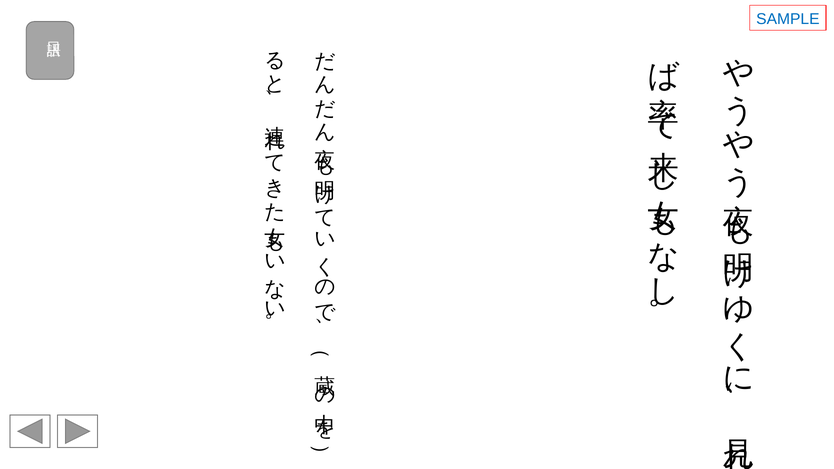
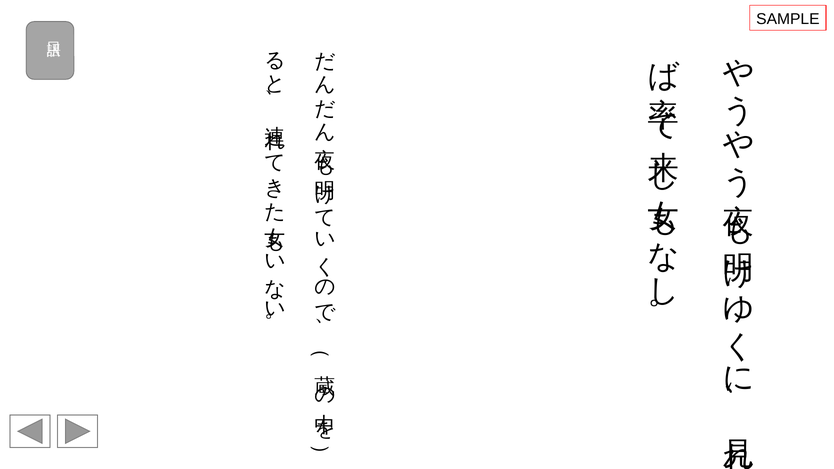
SAMPLE colour: blue -> black (788, 19)
